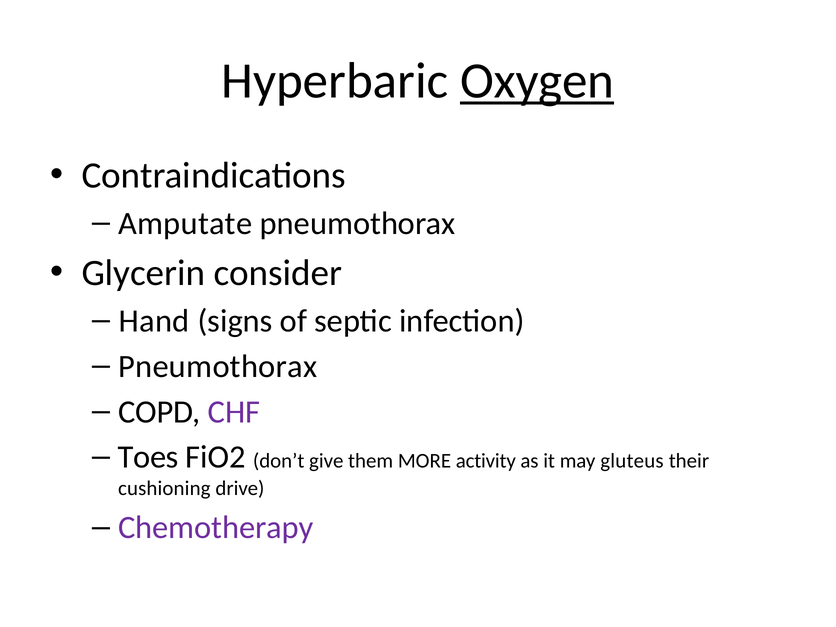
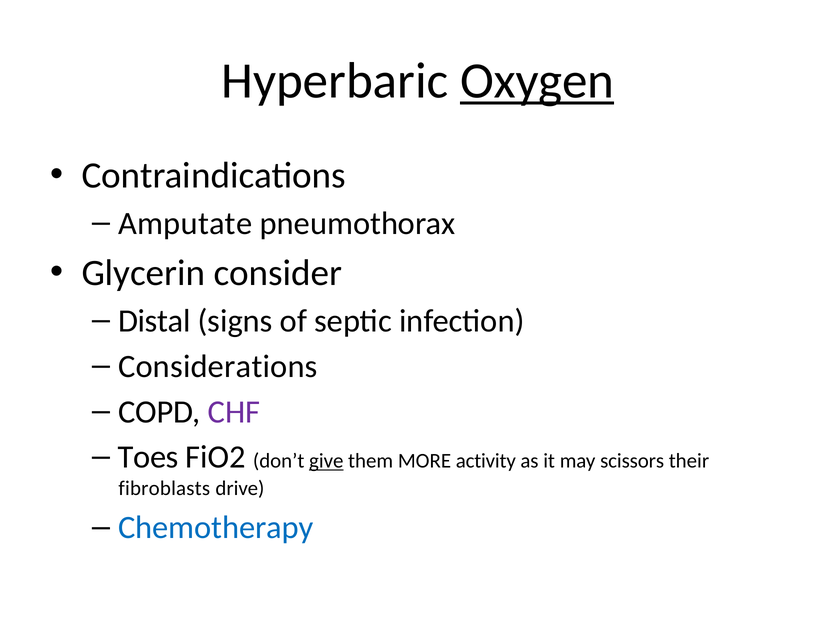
Hand: Hand -> Distal (154, 321)
Pneumothorax: Pneumothorax -> Considerations (218, 366)
give underline: none -> present (326, 461)
gluteus: gluteus -> scissors (632, 461)
cushioning: cushioning -> fibroblasts (164, 488)
Chemotherapy colour: purple -> blue (216, 528)
